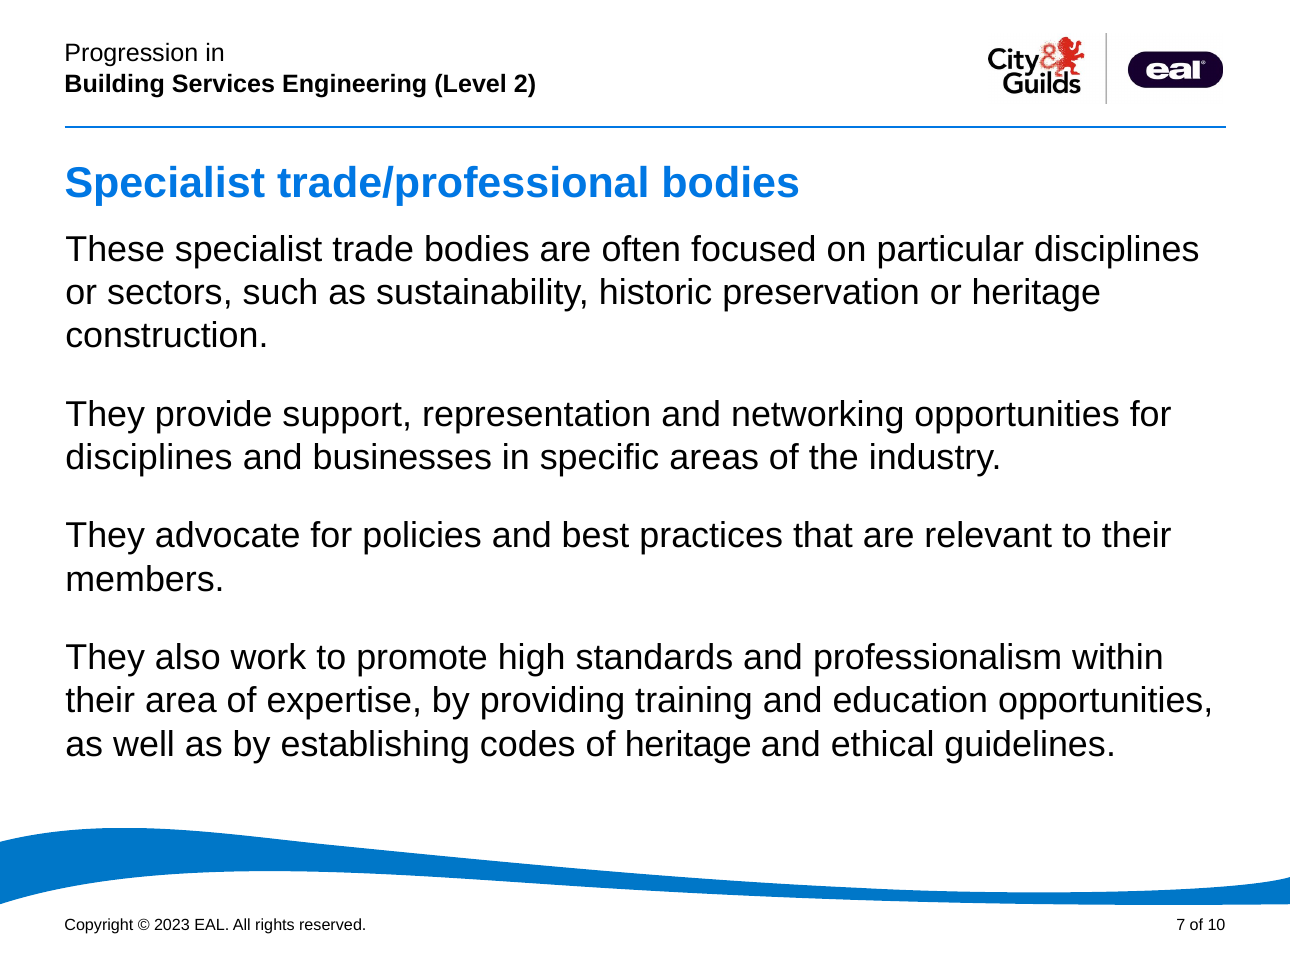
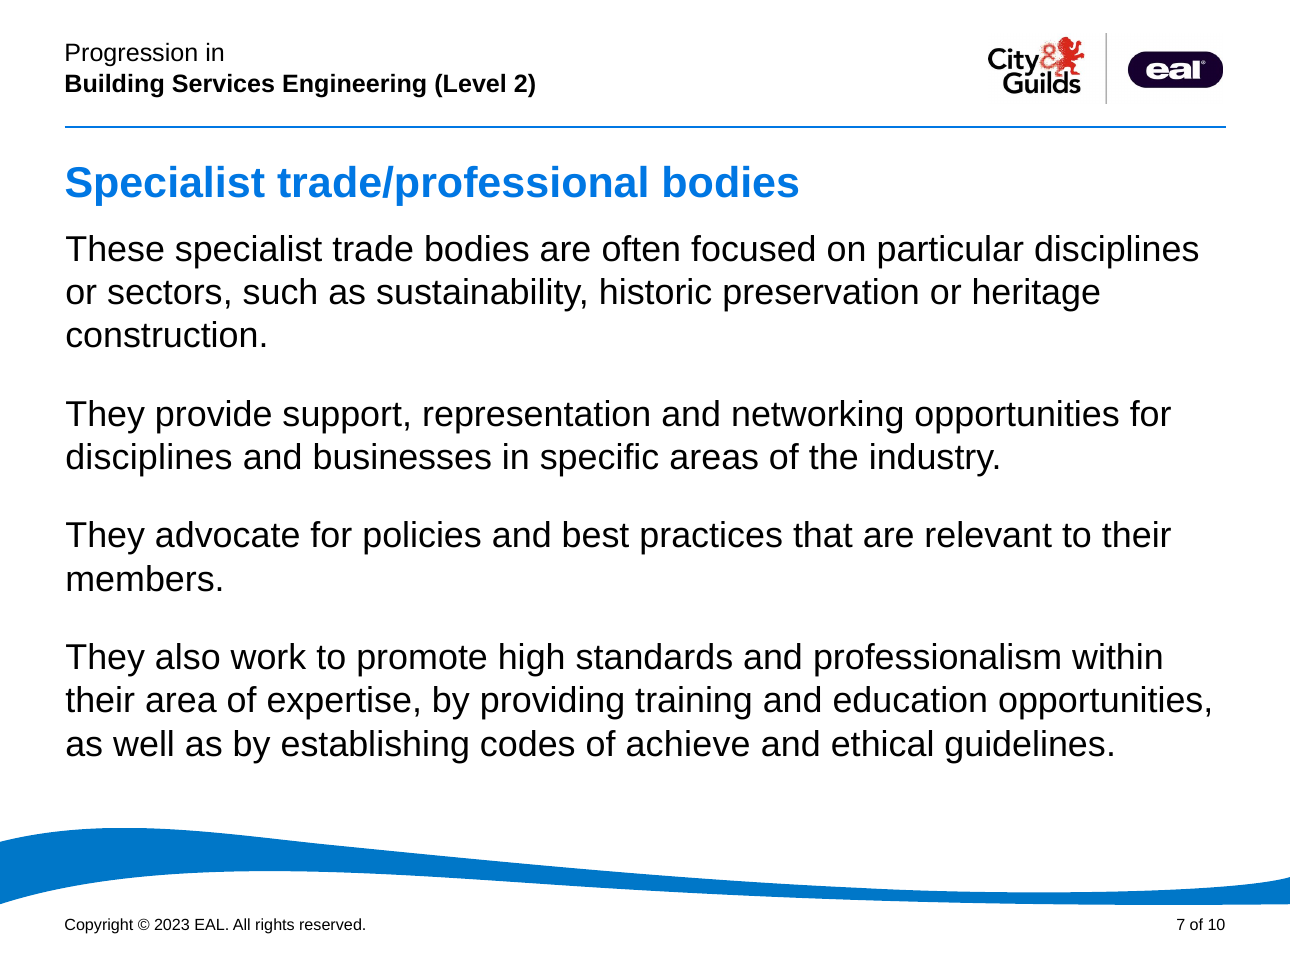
of heritage: heritage -> achieve (688, 744)
